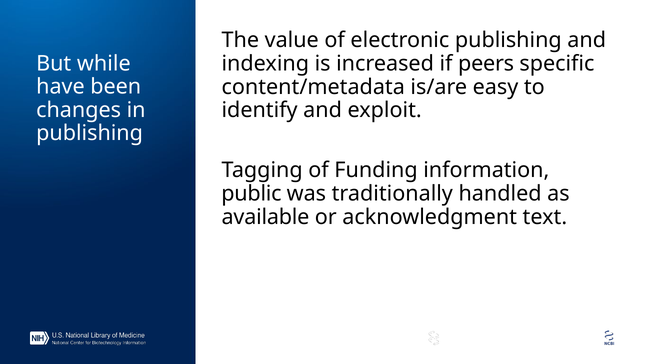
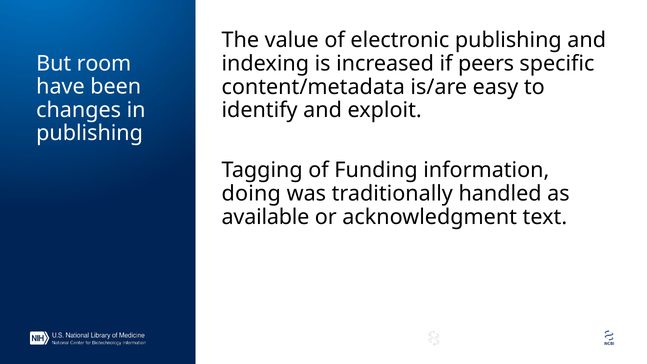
while: while -> room (104, 63)
public: public -> doing (251, 194)
